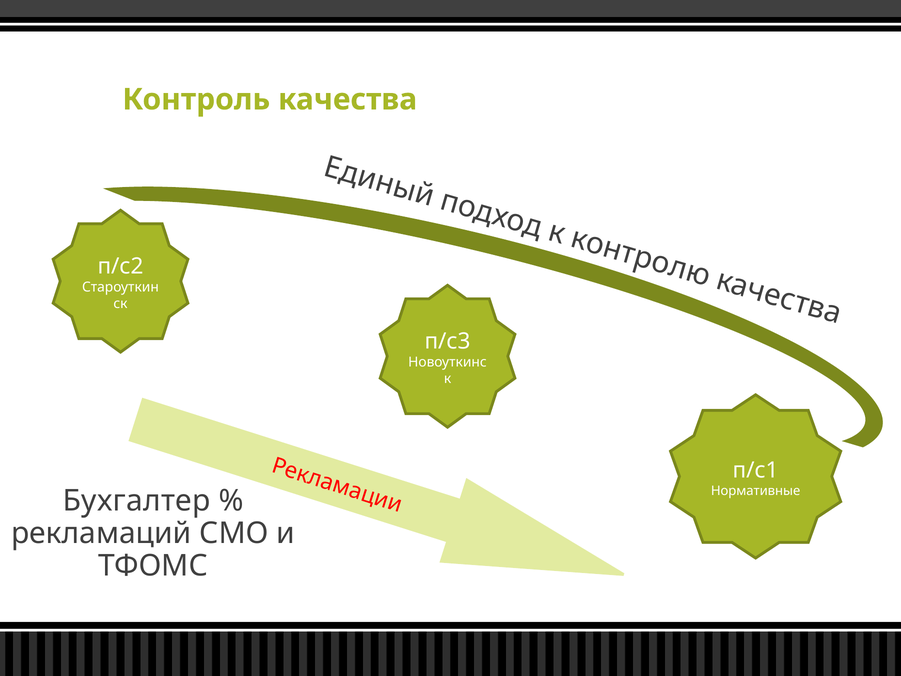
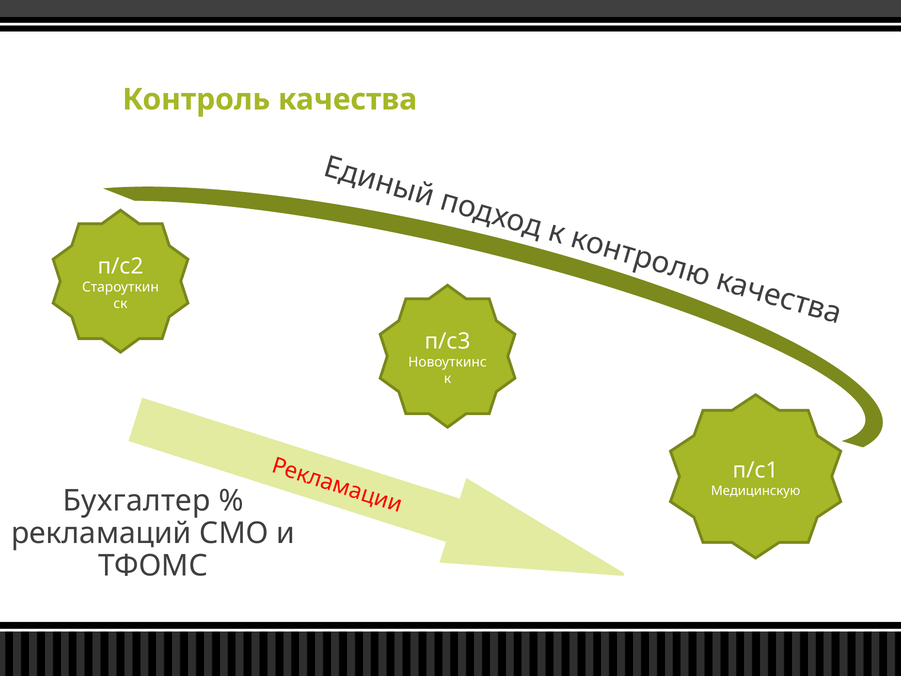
Нормативные: Нормативные -> Медицинскую (756, 491)
